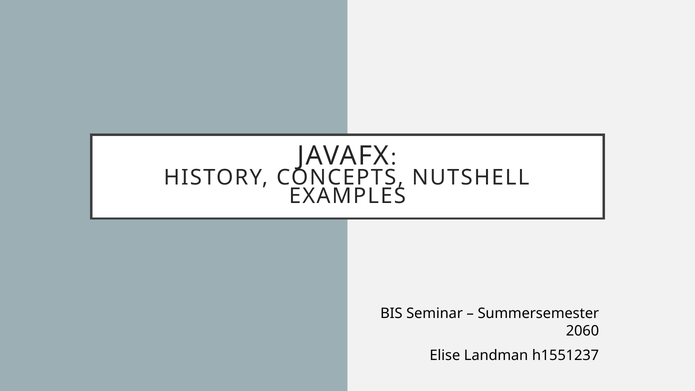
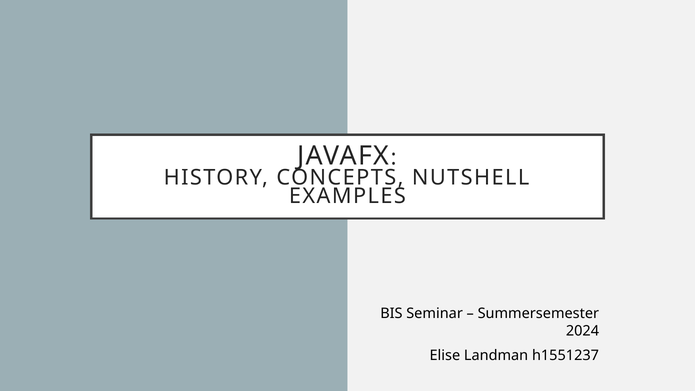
2060: 2060 -> 2024 (582, 331)
